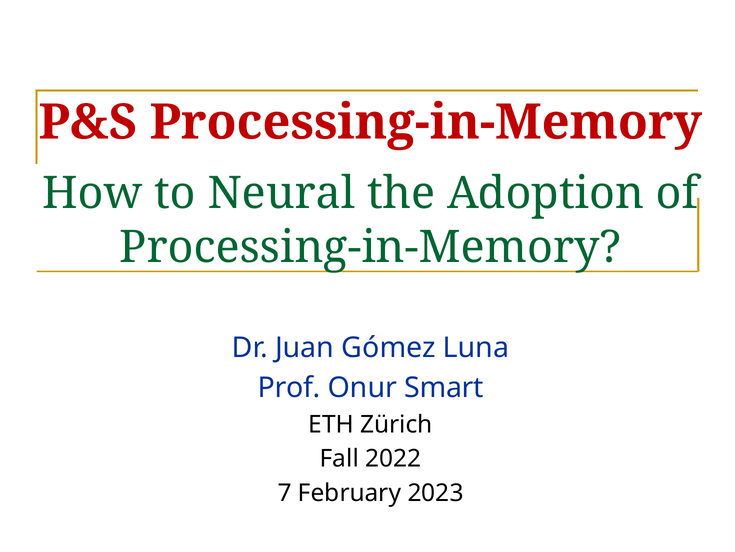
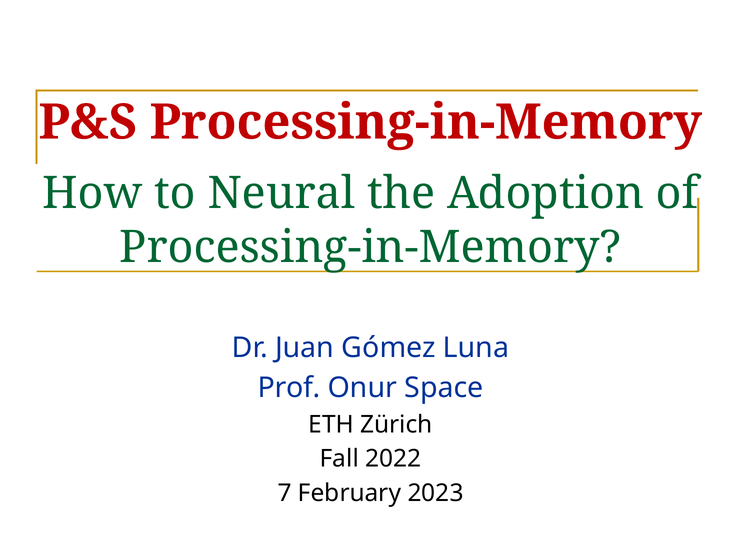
Smart: Smart -> Space (444, 387)
